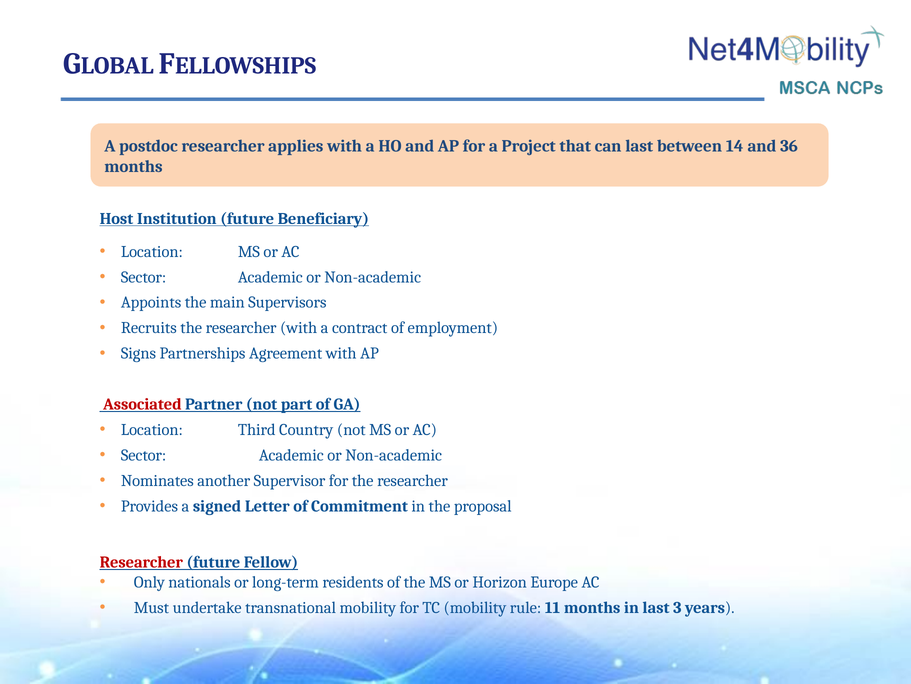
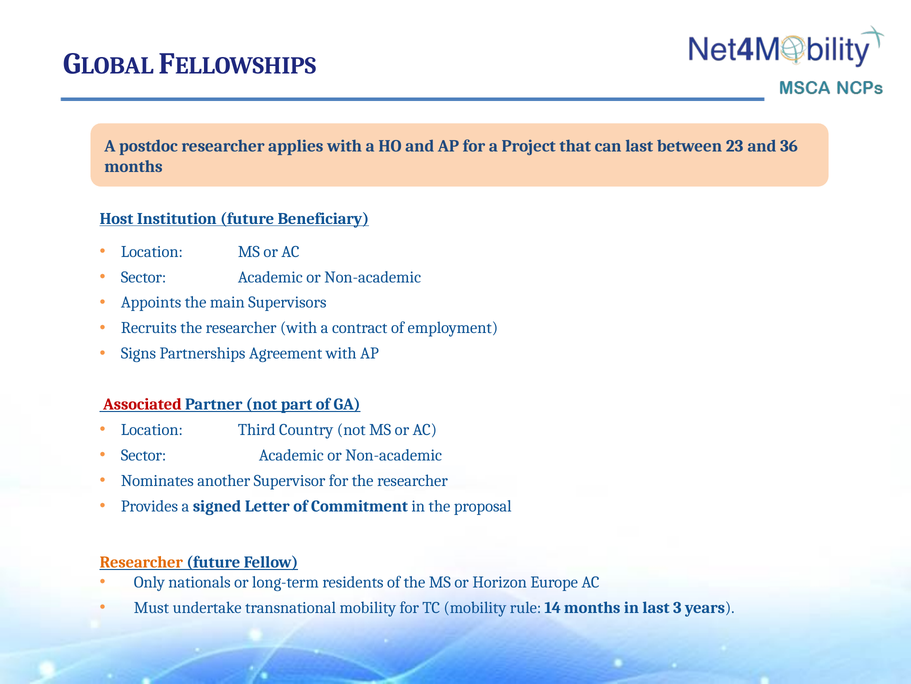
14: 14 -> 23 (735, 146)
Researcher colour: red -> orange (141, 562)
11: 11 -> 14 (553, 607)
